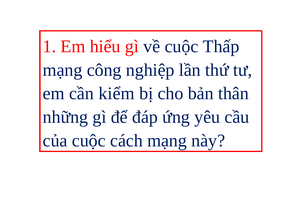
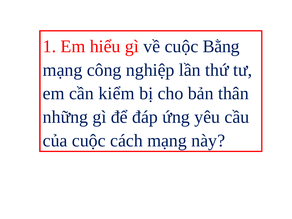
Thấp: Thấp -> Bằng (221, 46)
